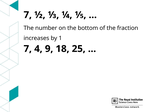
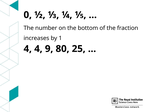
7: 7 -> 0 (28, 15)
7: 7 -> 4 (28, 49)
18: 18 -> 80 (62, 49)
